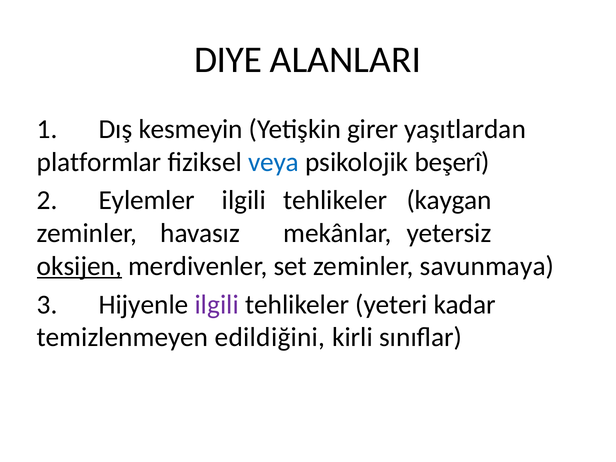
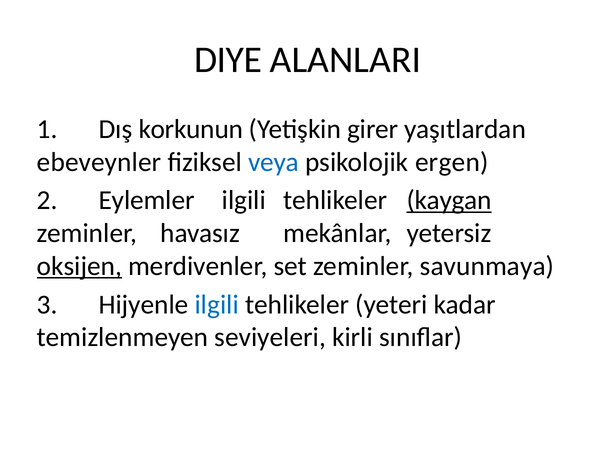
kesmeyin: kesmeyin -> korkunun (191, 129)
platformlar: platformlar -> ebeveynler (99, 162)
beşerî: beşerî -> ergen (452, 162)
kaygan underline: none -> present (449, 200)
ilgili colour: purple -> blue (217, 304)
edildiğini: edildiğini -> seviyeleri (270, 337)
